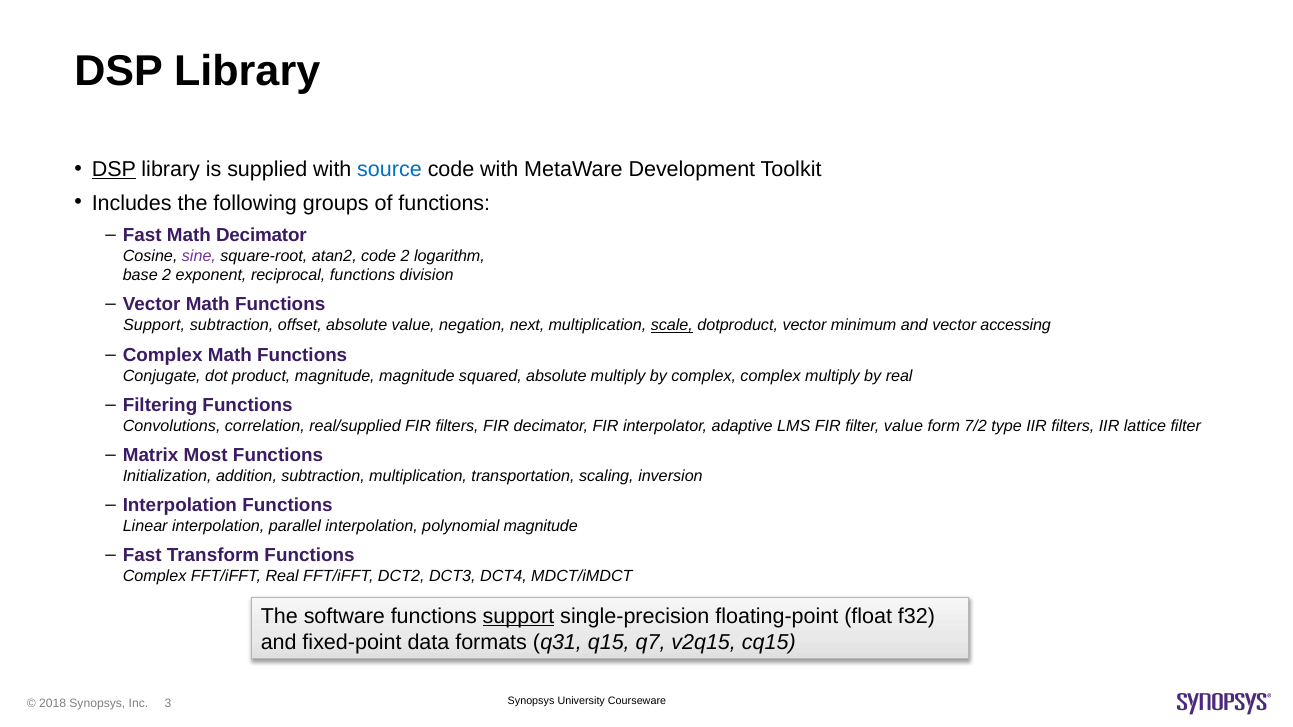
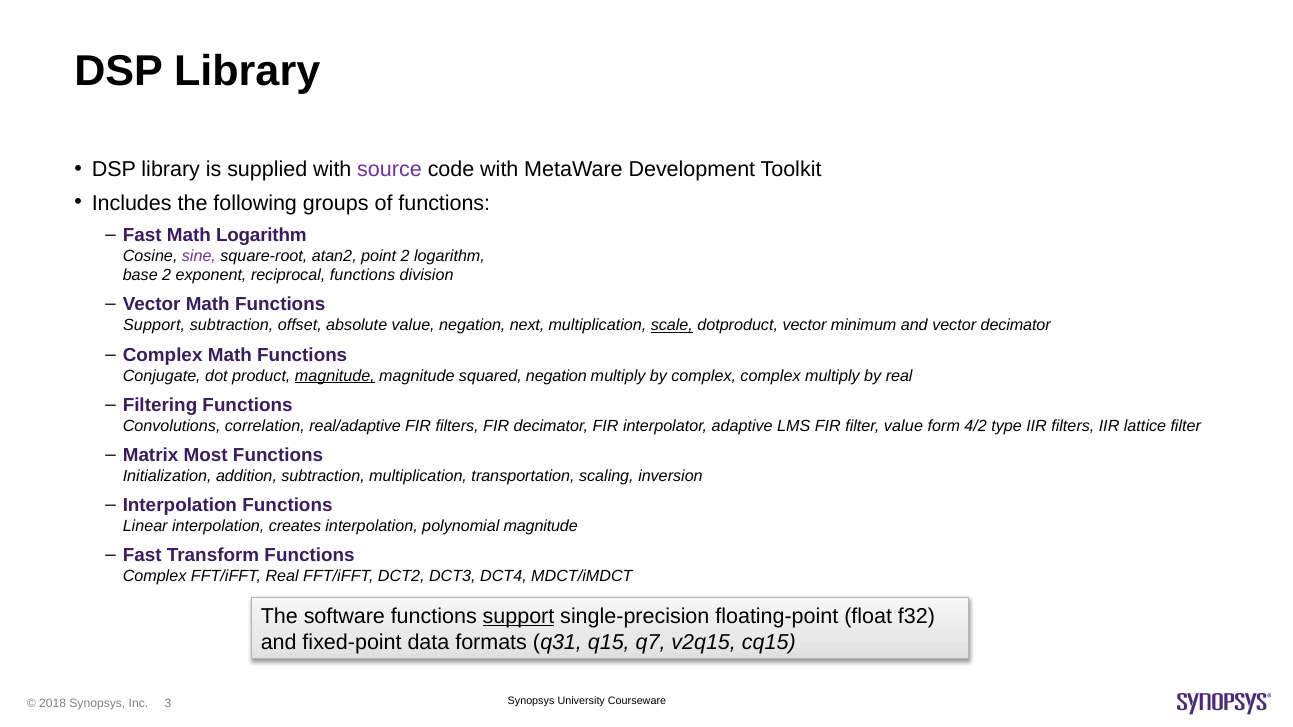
DSP underline: present -> none (114, 169)
source colour: blue -> purple (390, 169)
Math Decimator: Decimator -> Logarithm (261, 235)
atan2 code: code -> point (379, 256)
vector accessing: accessing -> decimator (1016, 326)
magnitude underline: none -> present (335, 376)
squared absolute: absolute -> negation (556, 376)
real/supplied: real/supplied -> real/adaptive (355, 426)
7/2: 7/2 -> 4/2 (976, 426)
parallel: parallel -> creates (295, 526)
